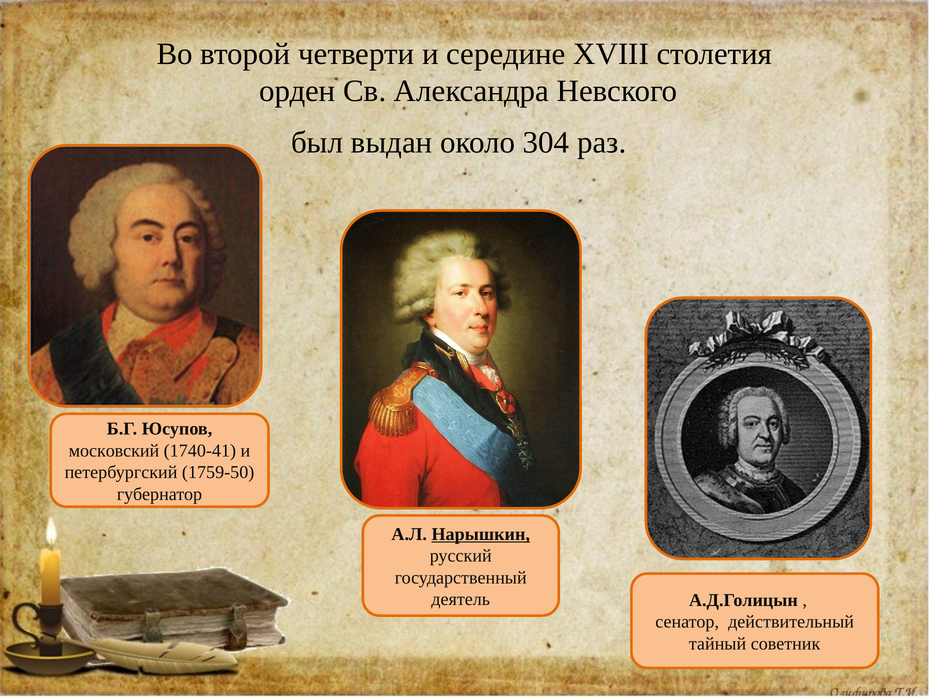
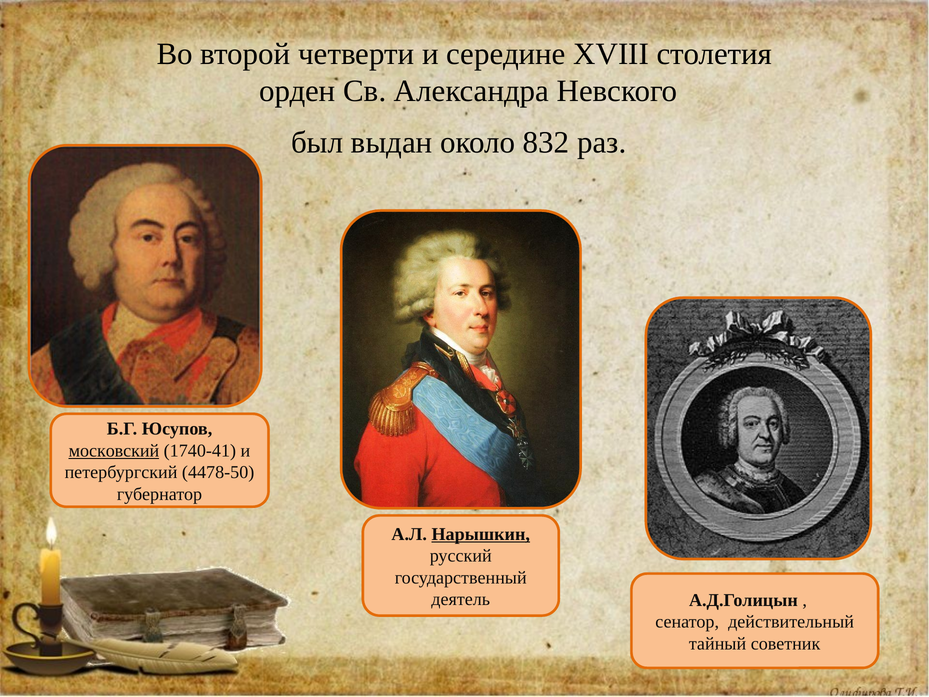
304: 304 -> 832 (546, 142)
московский underline: none -> present (114, 450)
1759-50: 1759-50 -> 4478-50 (218, 472)
